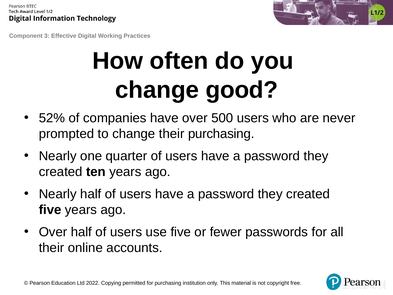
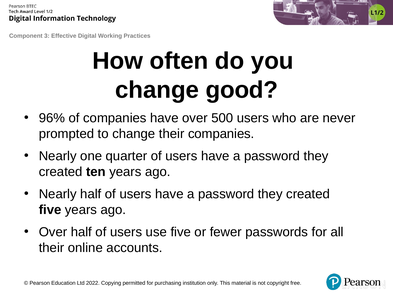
52%: 52% -> 96% (52, 118)
their purchasing: purchasing -> companies (221, 134)
